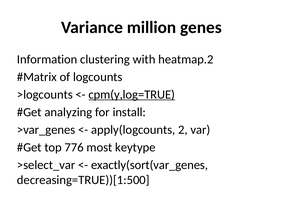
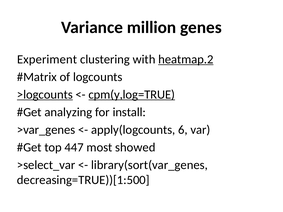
Information: Information -> Experiment (47, 59)
heatmap.2 underline: none -> present (186, 59)
>logcounts underline: none -> present (45, 95)
2: 2 -> 6 (183, 130)
776: 776 -> 447 (74, 148)
keytype: keytype -> showed (135, 148)
exactly(sort(var_genes: exactly(sort(var_genes -> library(sort(var_genes (149, 165)
